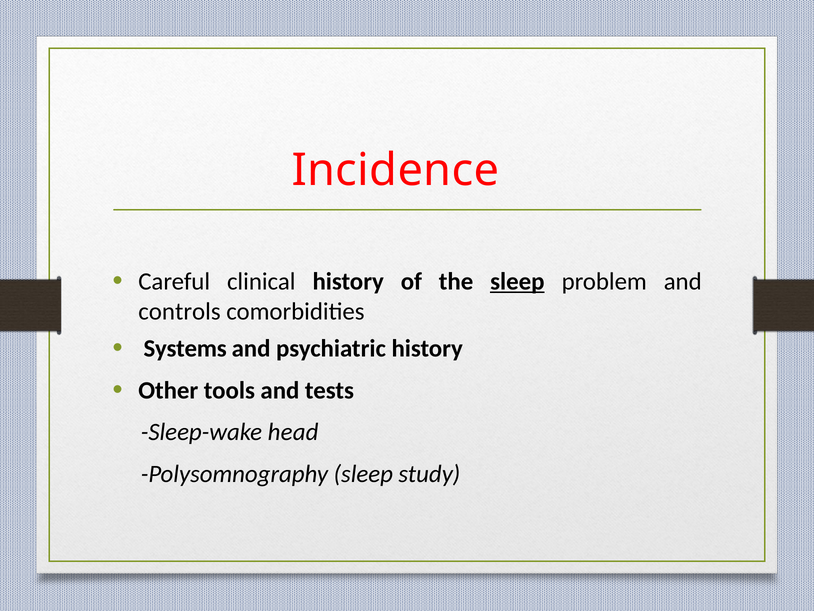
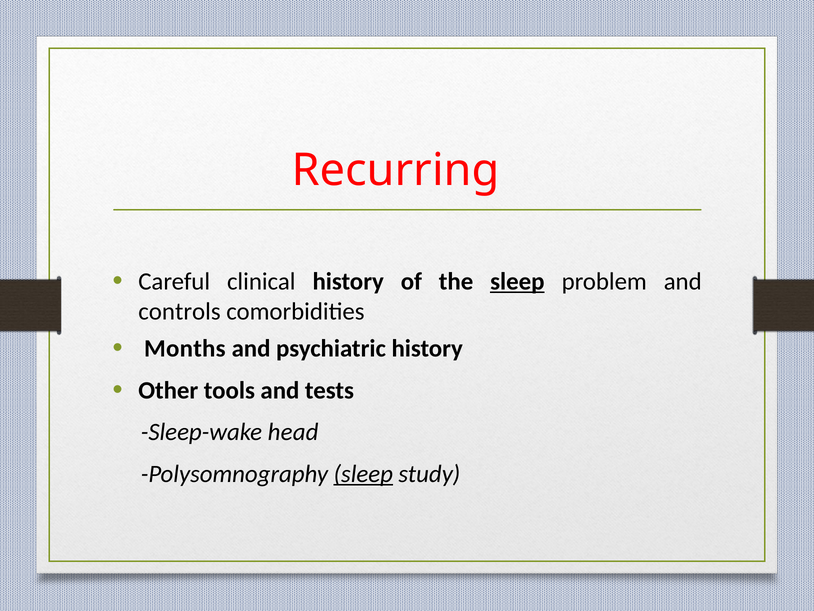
Incidence: Incidence -> Recurring (396, 170)
Systems: Systems -> Months (185, 348)
sleep underline: none -> present (363, 474)
